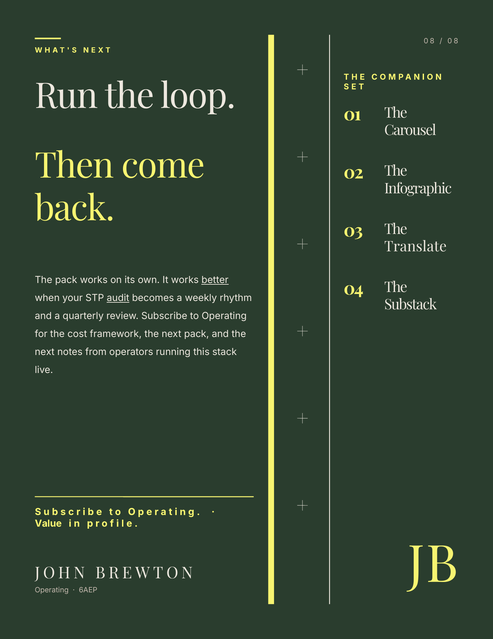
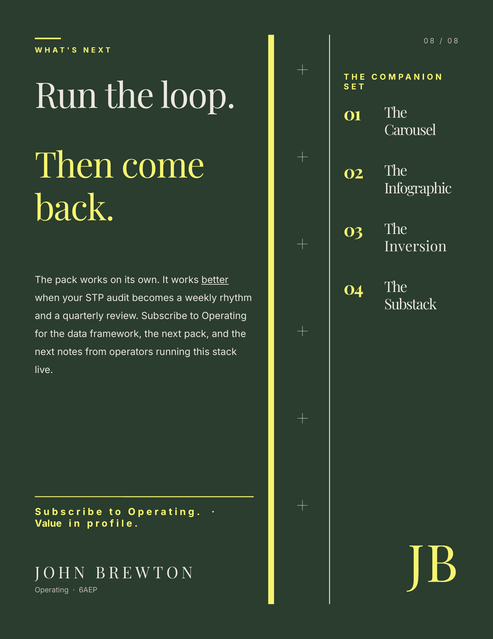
Translate: Translate -> Inversion (415, 246)
audit underline: present -> none (118, 298)
cost: cost -> data (77, 334)
